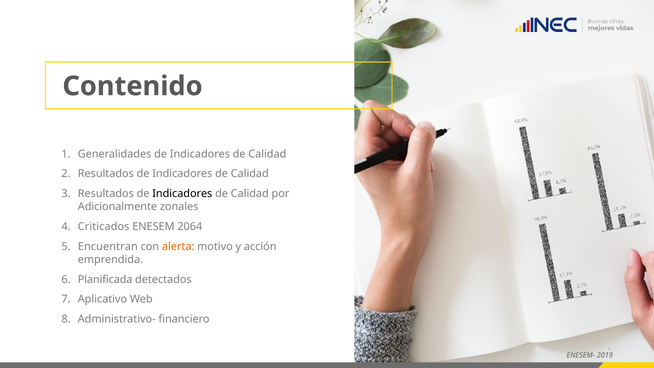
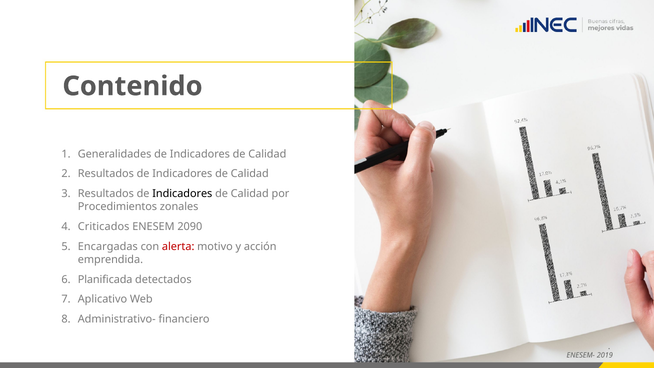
Adicionalmente: Adicionalmente -> Procedimientos (117, 207)
2064: 2064 -> 2090 (190, 227)
Encuentran: Encuentran -> Encargadas (108, 246)
alerta colour: orange -> red (178, 246)
